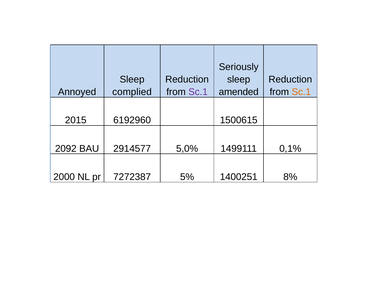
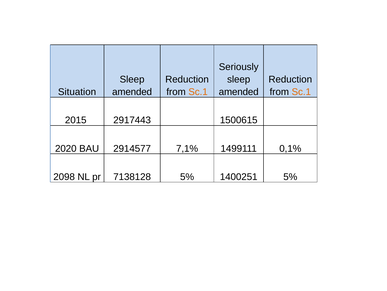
Annoyed: Annoyed -> Situation (77, 92)
complied: complied -> amended (132, 92)
Sc.1 colour: purple -> orange (198, 92)
6192960: 6192960 -> 2917443 (132, 120)
2092: 2092 -> 2020 (66, 148)
5,0%: 5,0% -> 7,1% (187, 148)
2000: 2000 -> 2098 (64, 176)
7272387: 7272387 -> 7138128 (132, 176)
1400251 8%: 8% -> 5% (290, 176)
